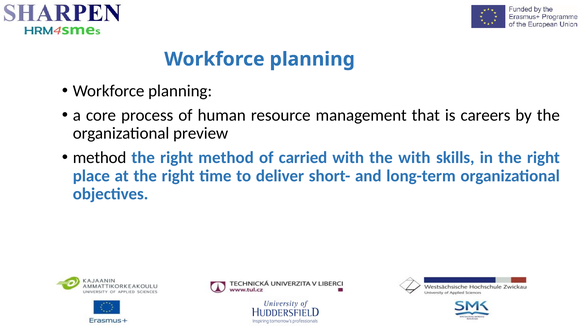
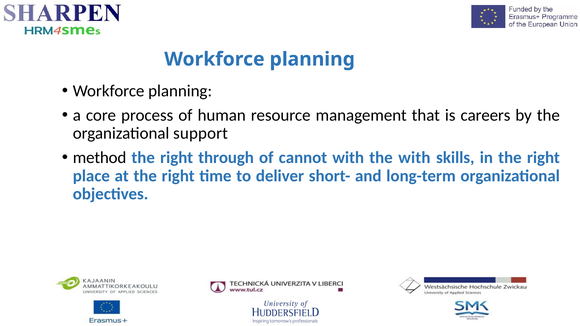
preview: preview -> support (201, 133)
right method: method -> through (226, 158)
carried: carried -> cannot (303, 158)
